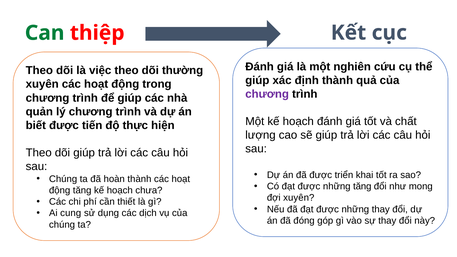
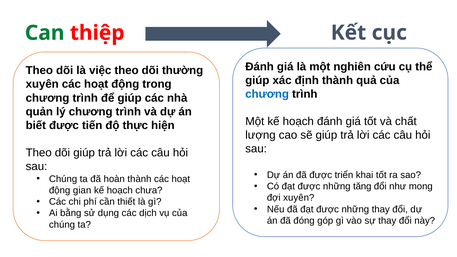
chương colour: purple -> blue (267, 94)
động tăng: tăng -> gian (82, 190)
cung: cung -> bằng (71, 213)
